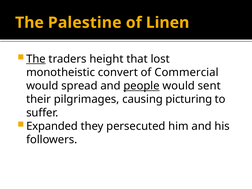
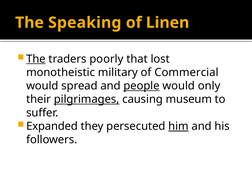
Palestine: Palestine -> Speaking (85, 23)
height: height -> poorly (106, 59)
convert: convert -> military (118, 72)
sent: sent -> only (209, 86)
pilgrimages underline: none -> present (87, 99)
picturing: picturing -> museum (189, 99)
him underline: none -> present (178, 126)
